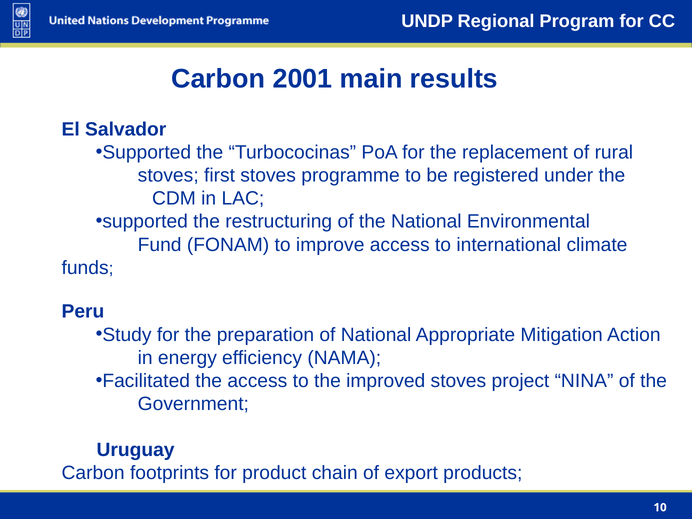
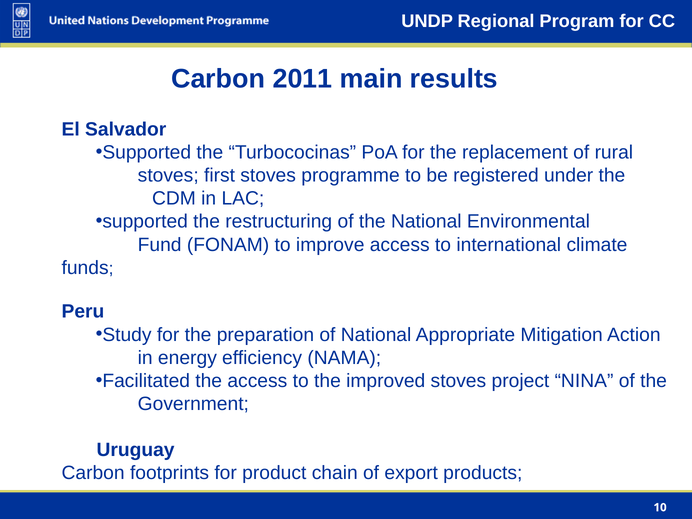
2001: 2001 -> 2011 (302, 79)
